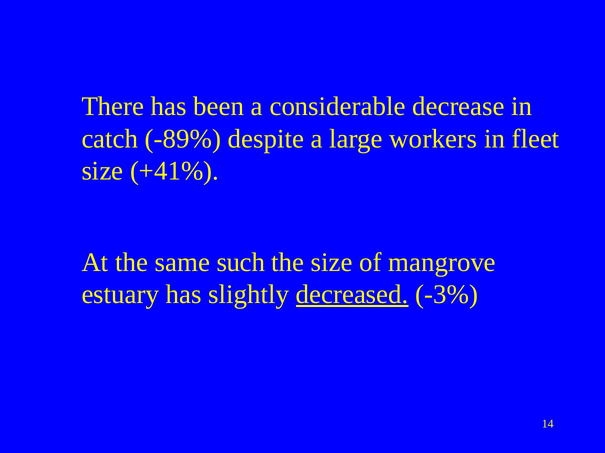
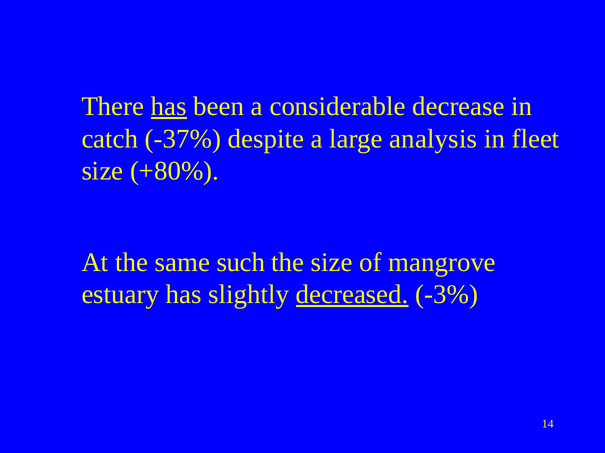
has underline: none -> present (169, 107)
-89%: -89% -> -37% (183, 139)
workers: workers -> analysis (433, 139)
+41%: +41% -> +80% (175, 171)
